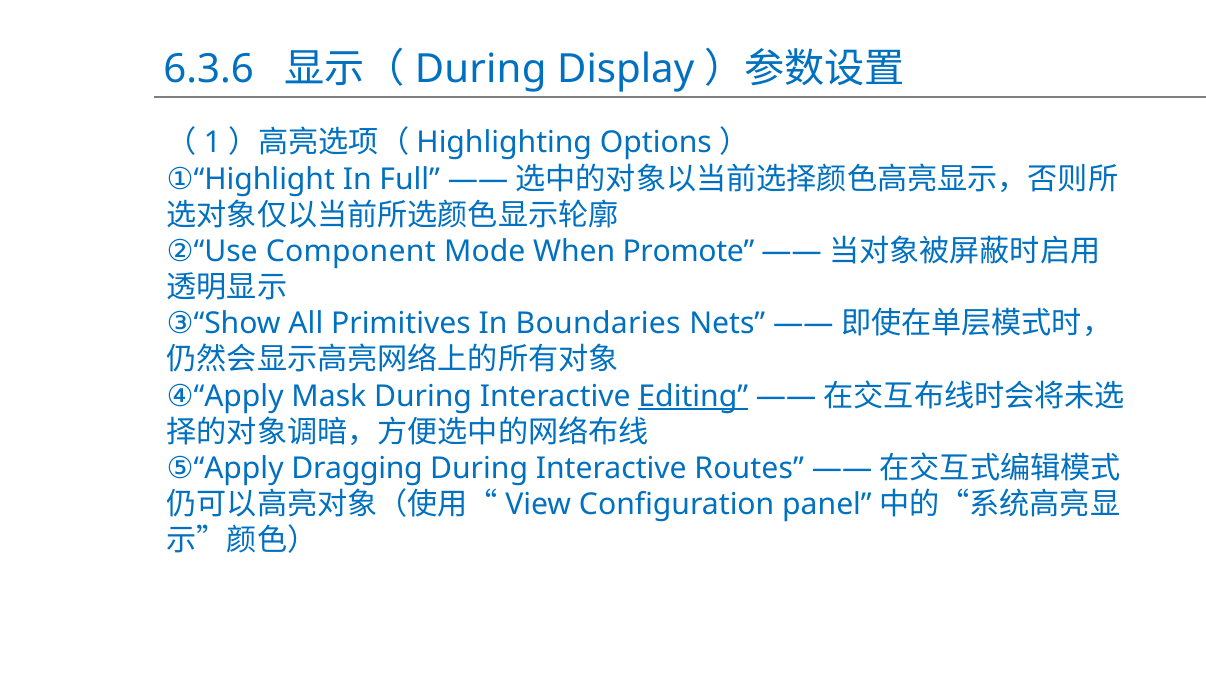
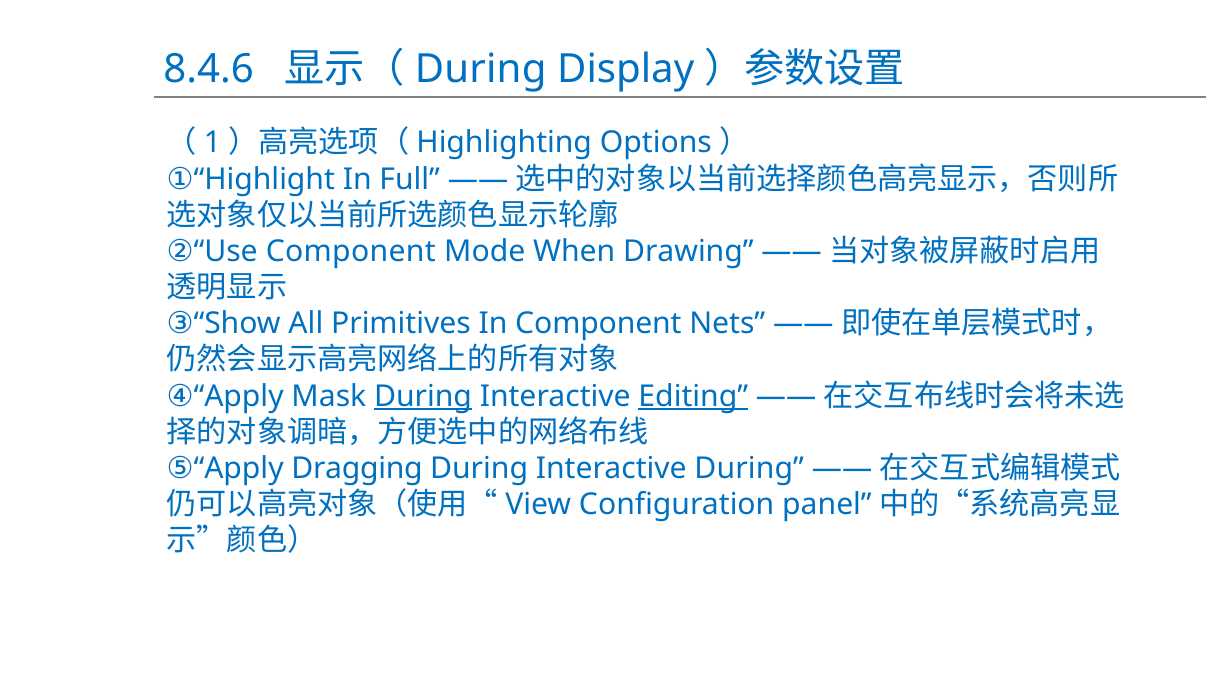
6.3.6: 6.3.6 -> 8.4.6 (209, 69)
Promote: Promote -> Drawing (688, 252)
In Boundaries: Boundaries -> Component (598, 324)
During underline: none -> present (423, 396)
Interactive Routes: Routes -> During (749, 468)
